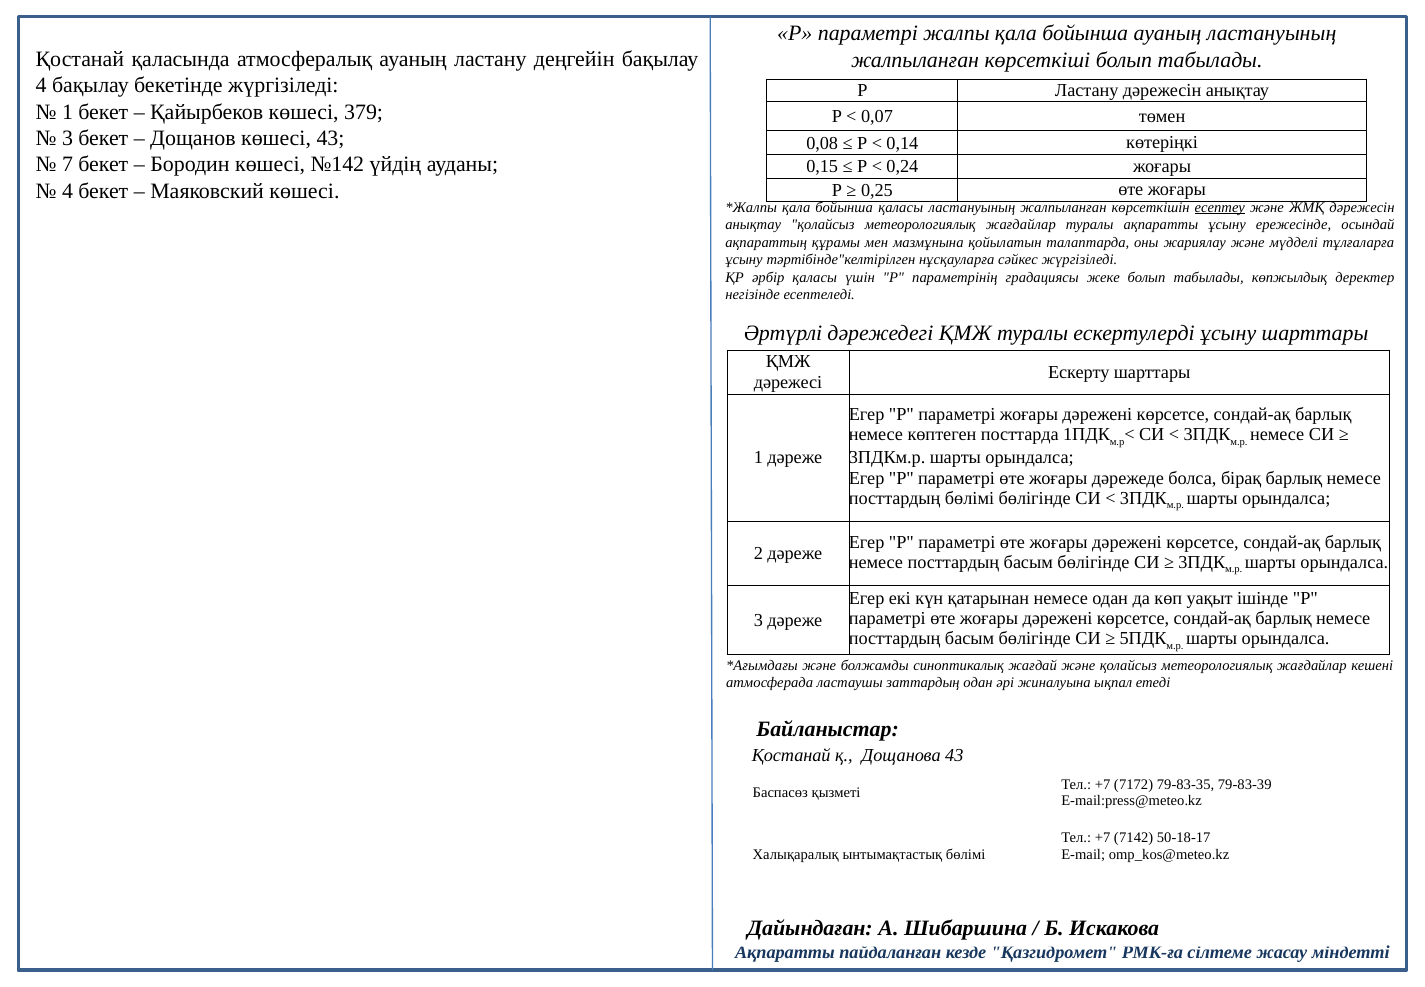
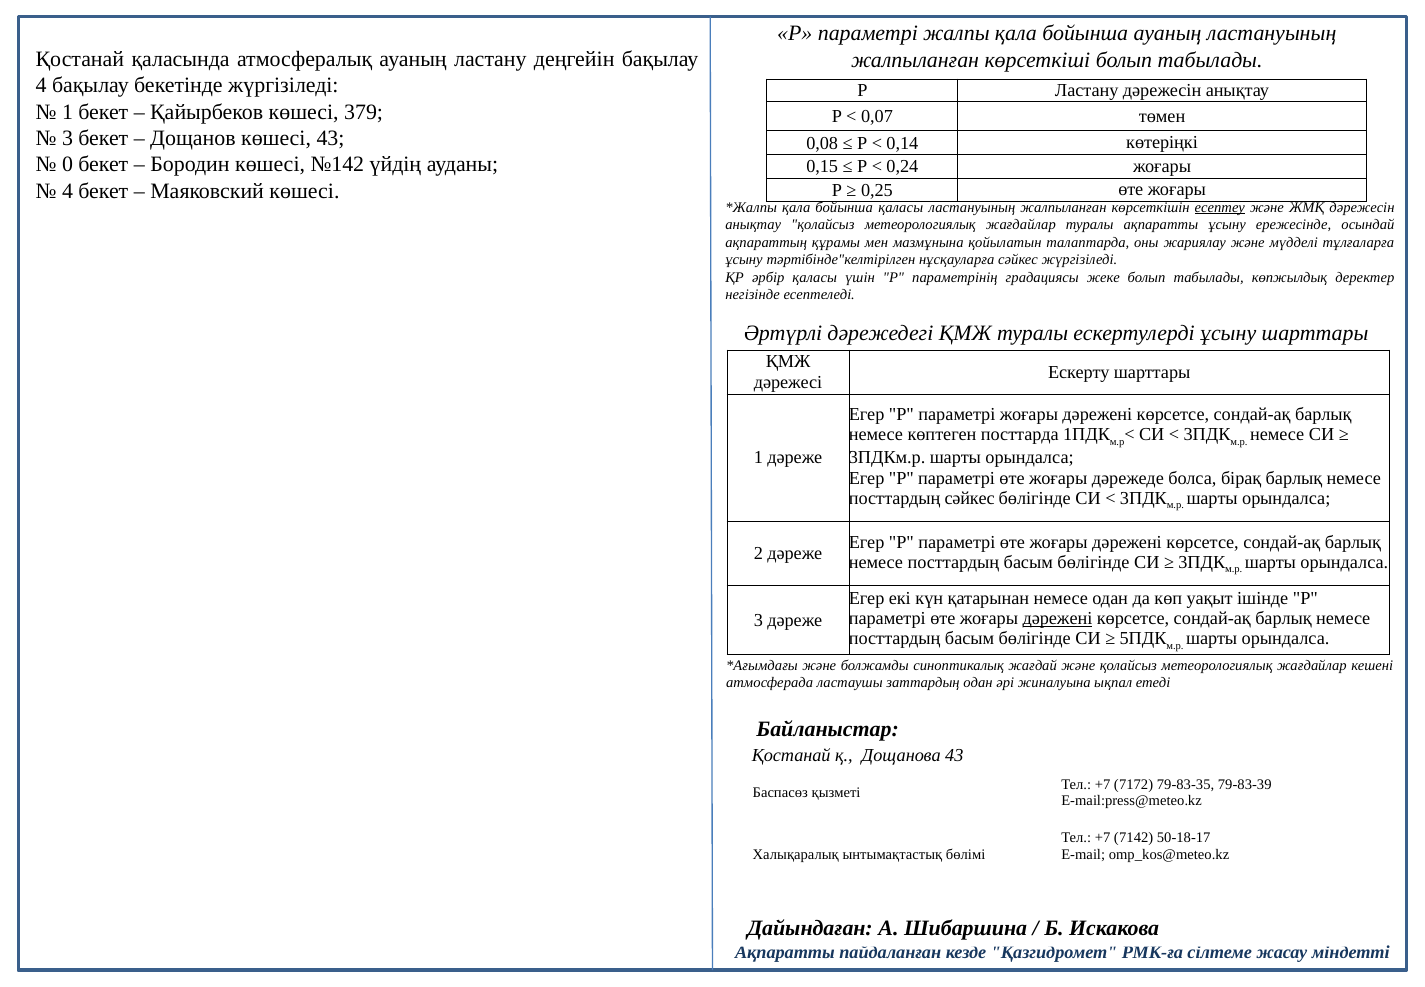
7: 7 -> 0 (68, 164)
посттардың бөлімі: бөлімі -> сәйкес (970, 498)
дәрежені underline: none -> present (1057, 618)
